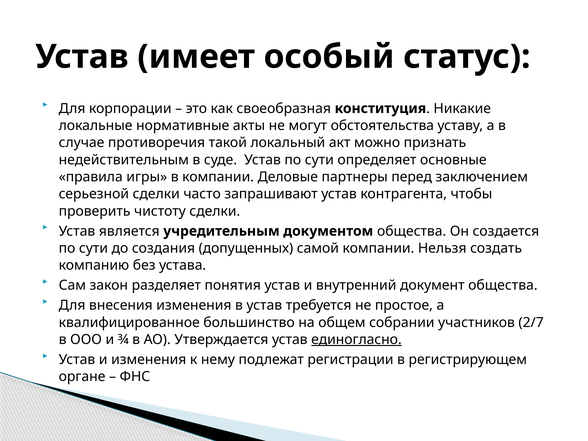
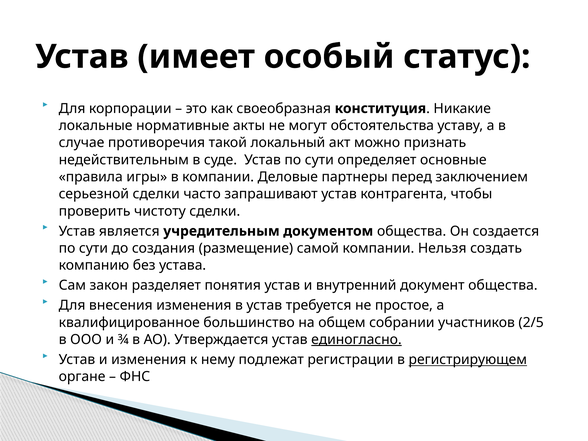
допущенных: допущенных -> размещение (246, 248)
2/7: 2/7 -> 2/5 (531, 322)
регистрирующем underline: none -> present (468, 360)
